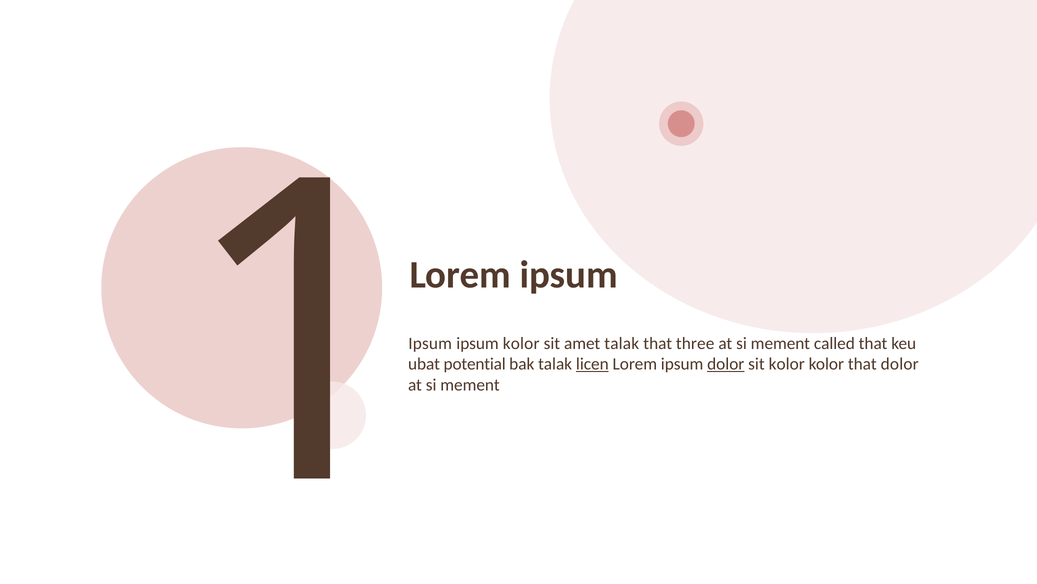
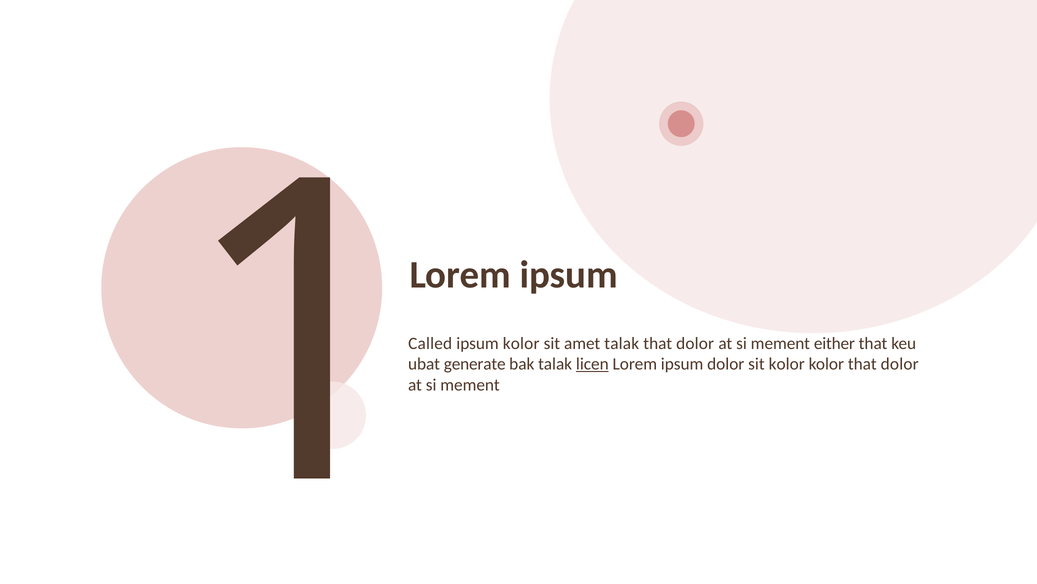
Ipsum: Ipsum -> Called (430, 343)
three: three -> dolor (695, 343)
called: called -> either (834, 343)
potential: potential -> generate (475, 364)
dolor underline: present -> none (726, 364)
